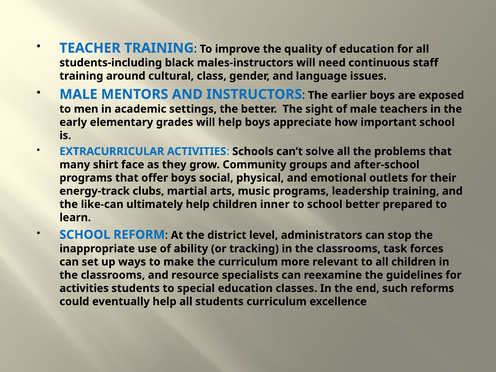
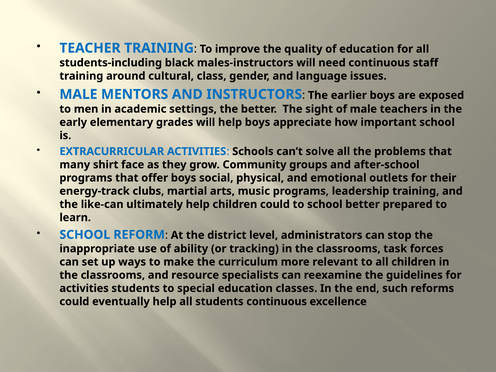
children inner: inner -> could (275, 204)
students curriculum: curriculum -> continuous (277, 302)
